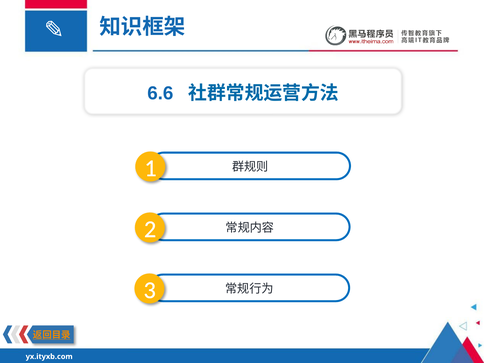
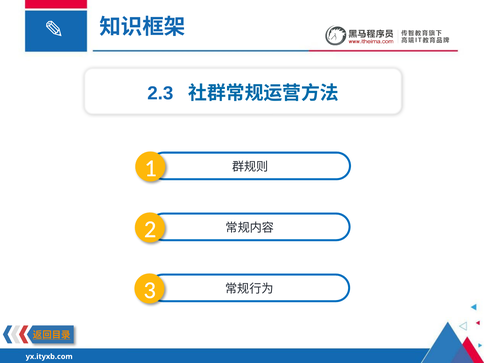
6.6: 6.6 -> 2.3 (160, 93)
